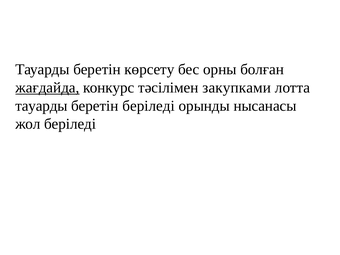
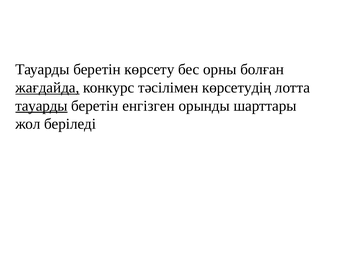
закупками: закупками -> көрсетудің (237, 88)
тауарды underline: none -> present (41, 106)
беретін беріледі: беріледі -> енгізген (149, 106)
нысанасы: нысанасы -> шарттары (265, 106)
